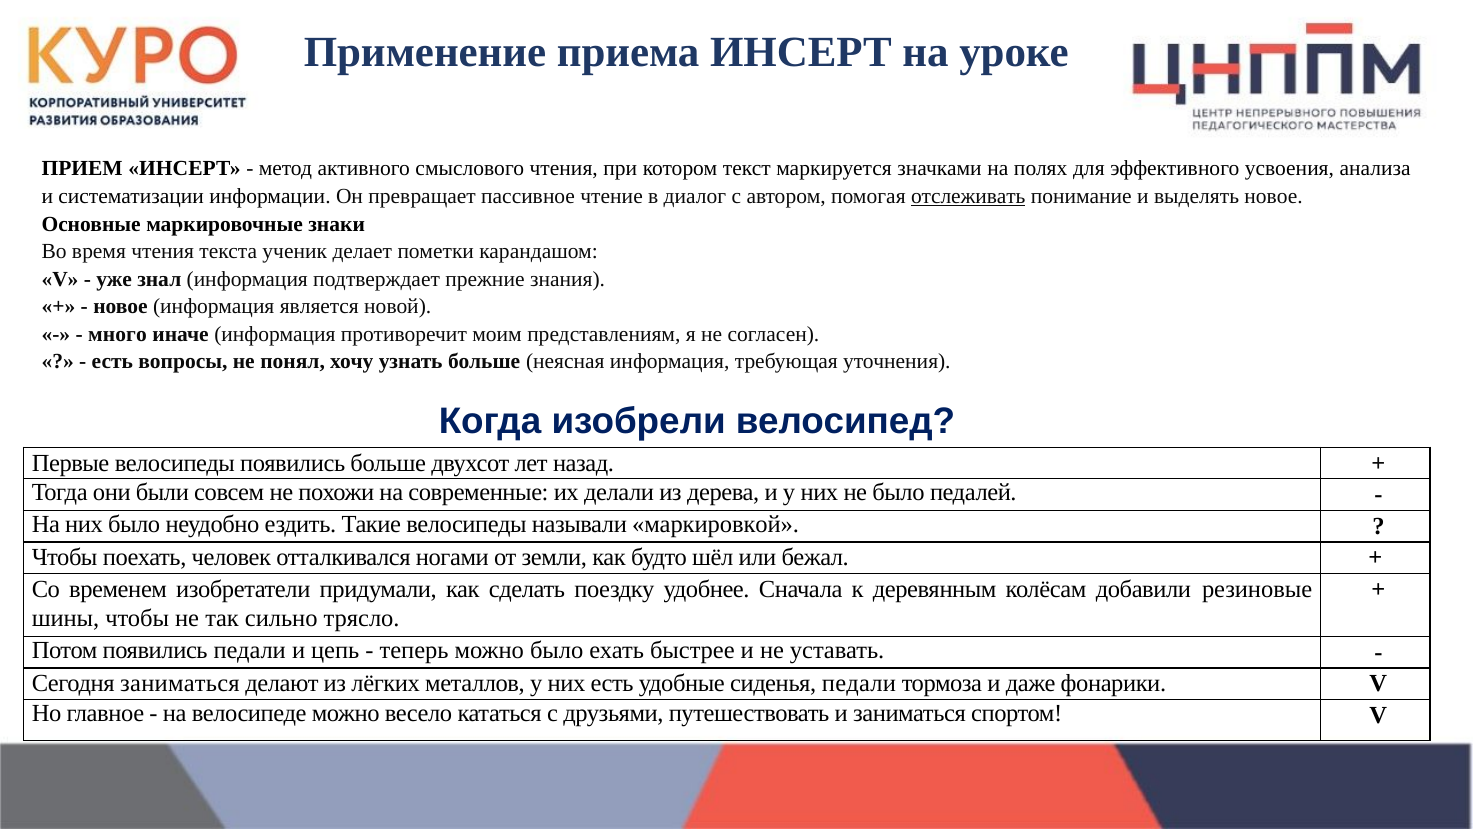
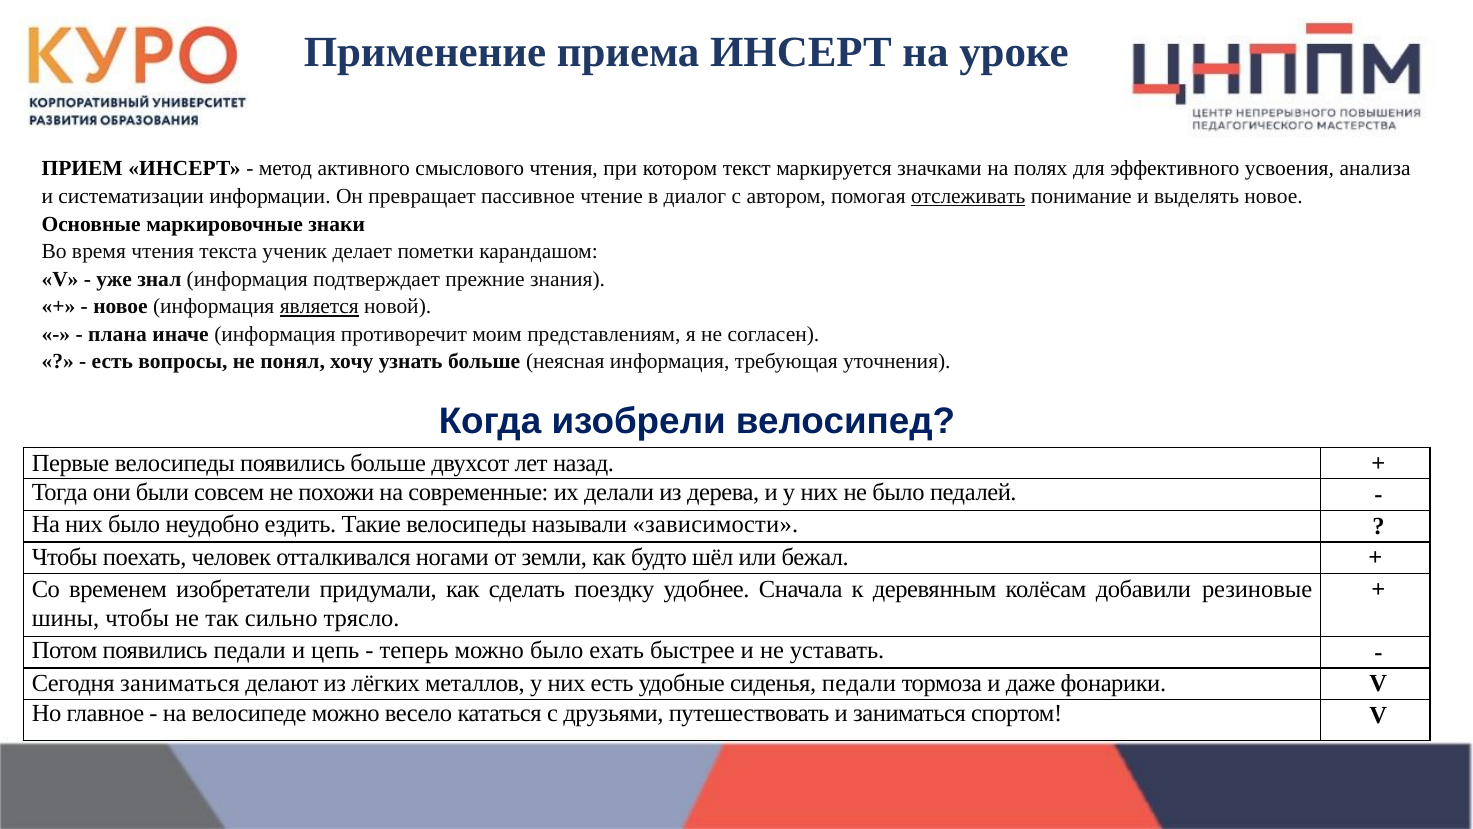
является underline: none -> present (319, 307)
много: много -> плана (117, 334)
маркировкой: маркировкой -> зависимости (715, 524)
